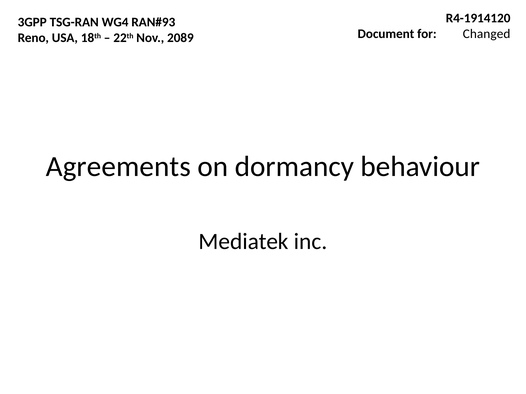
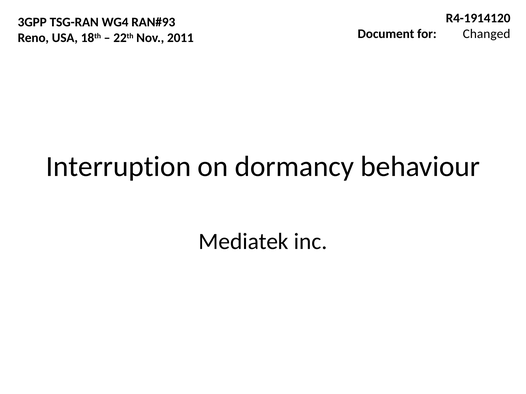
2089: 2089 -> 2011 (180, 38)
Agreements: Agreements -> Interruption (118, 167)
